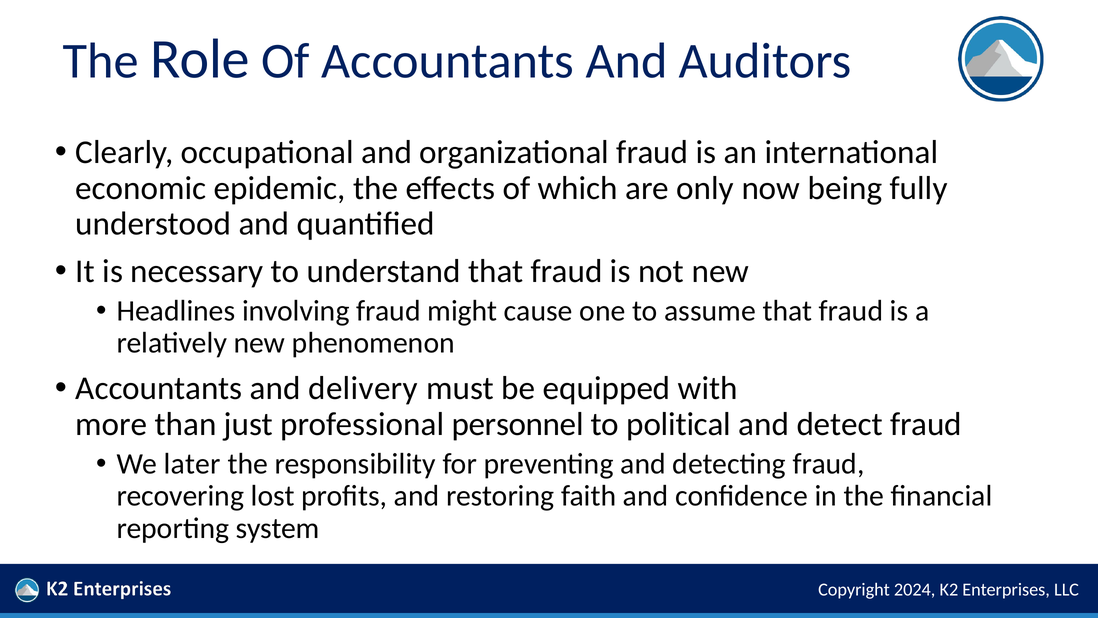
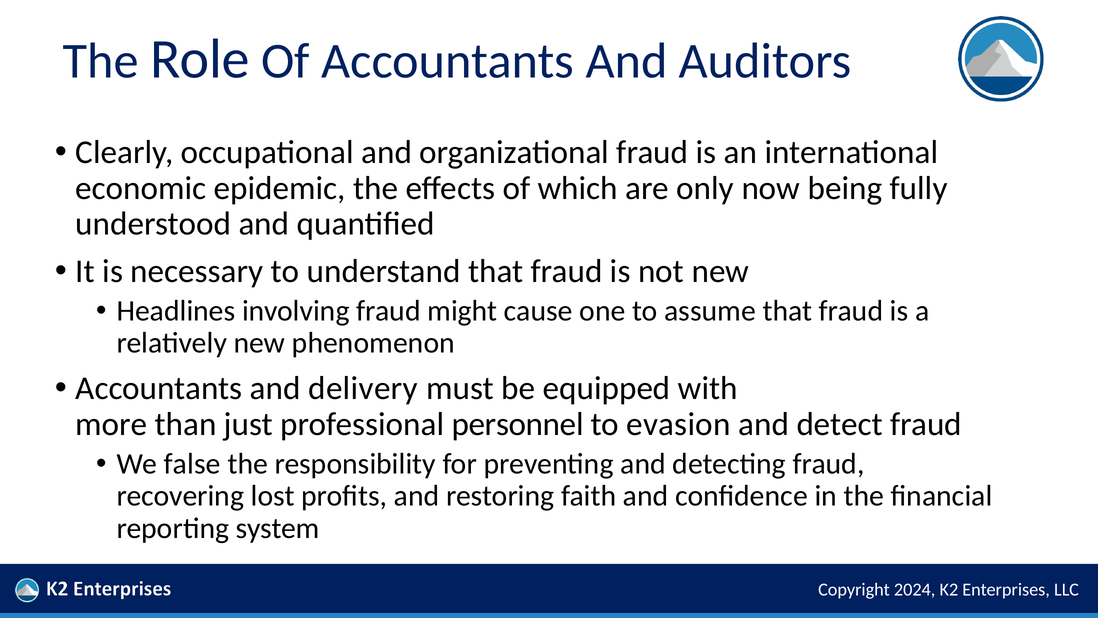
political: political -> evasion (679, 424)
later: later -> false (192, 464)
